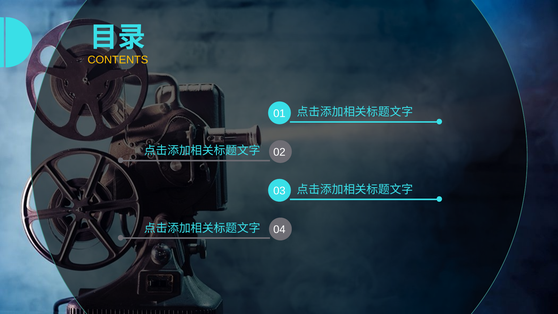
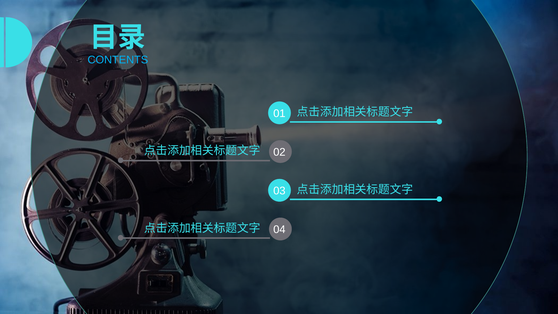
CONTENTS colour: yellow -> light blue (118, 60)
